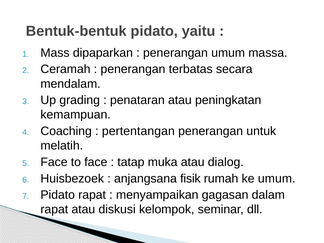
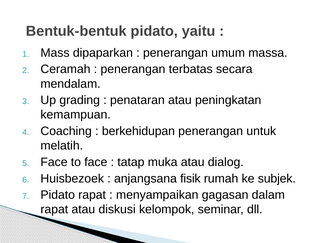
pertentangan: pertentangan -> berkehidupan (138, 131)
ke umum: umum -> subjek (277, 178)
